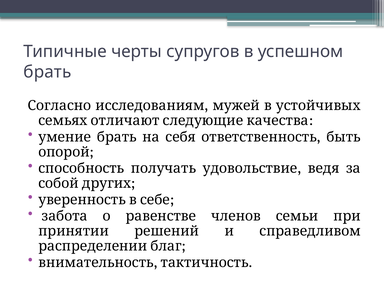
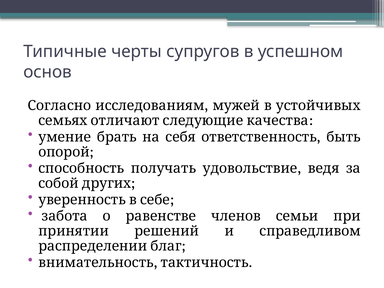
брать: брать -> основ (48, 72)
